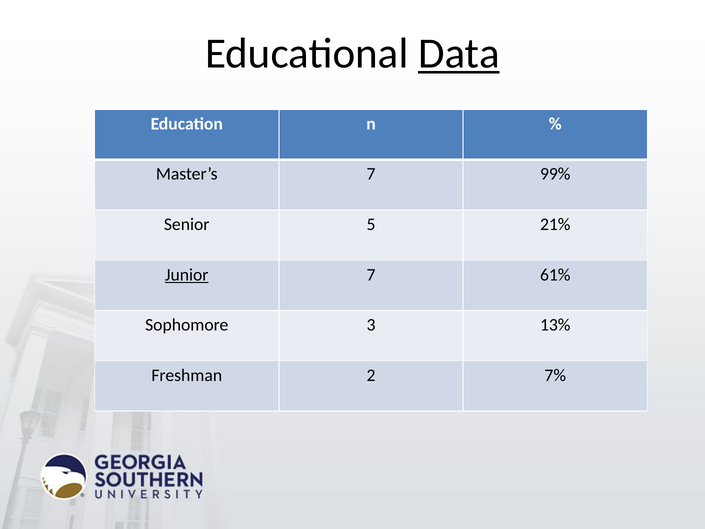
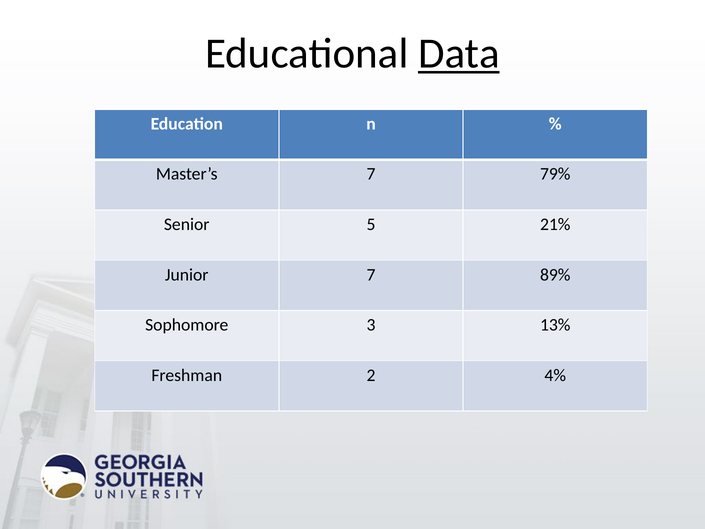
99%: 99% -> 79% (555, 174)
Junior underline: present -> none (187, 275)
61%: 61% -> 89% (555, 275)
7%: 7% -> 4% (555, 375)
